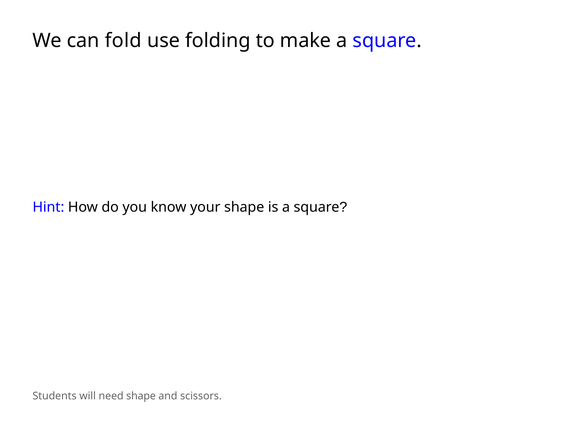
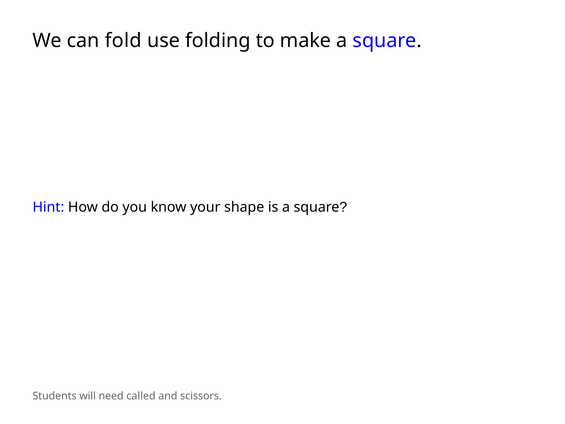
need shape: shape -> called (141, 396)
